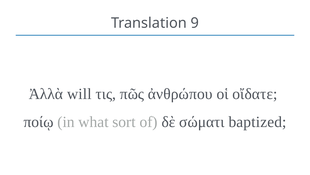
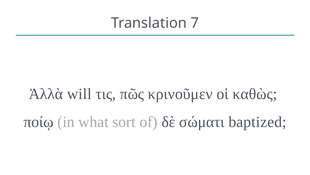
9: 9 -> 7 (195, 23)
ἀνθρώπου: ἀνθρώπου -> κρινοῦμεν (180, 94)
οἴδατε: οἴδατε -> καθὼς (255, 94)
